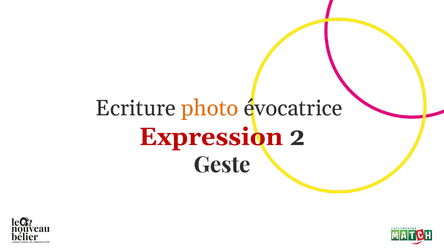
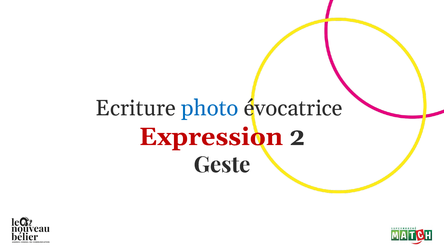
photo colour: orange -> blue (210, 108)
